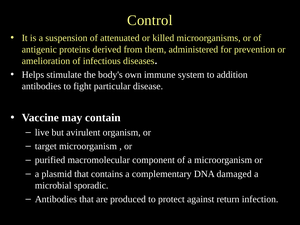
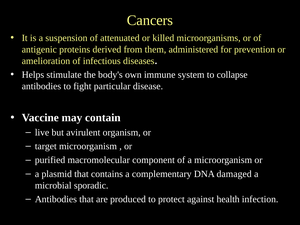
Control: Control -> Cancers (150, 20)
addition: addition -> collapse (232, 75)
return: return -> health (228, 199)
